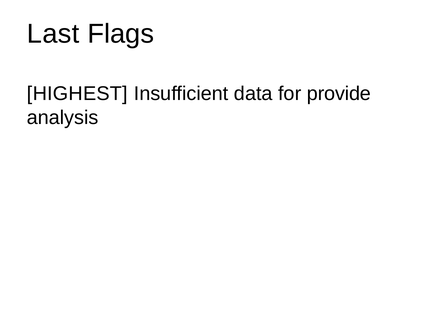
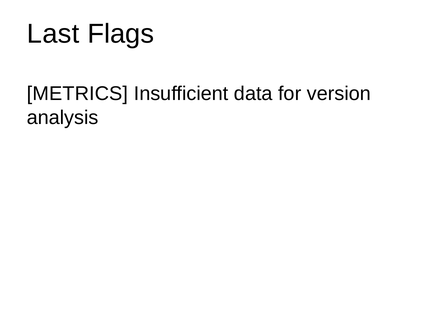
HIGHEST: HIGHEST -> METRICS (77, 94)
provide: provide -> version (339, 94)
